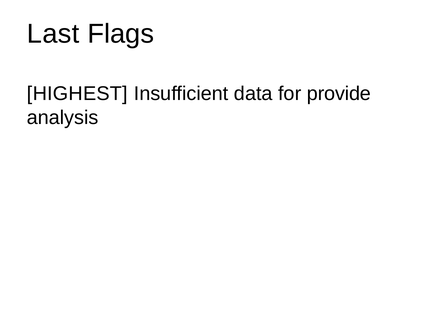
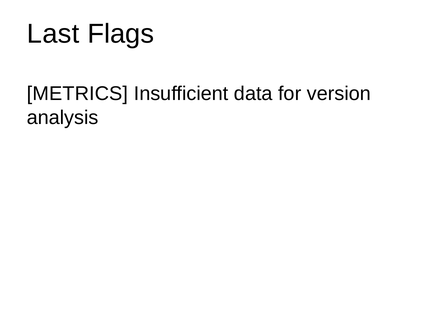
HIGHEST: HIGHEST -> METRICS (77, 94)
provide: provide -> version (339, 94)
